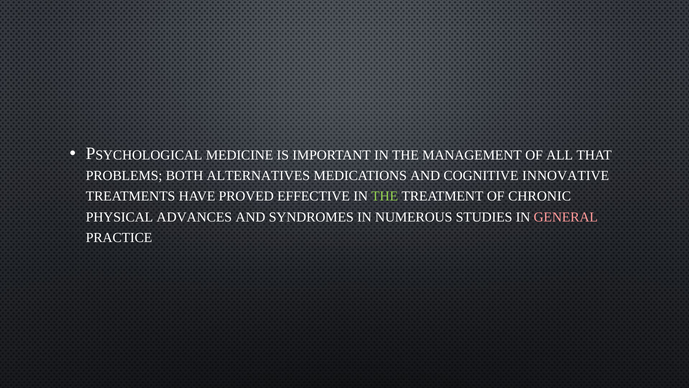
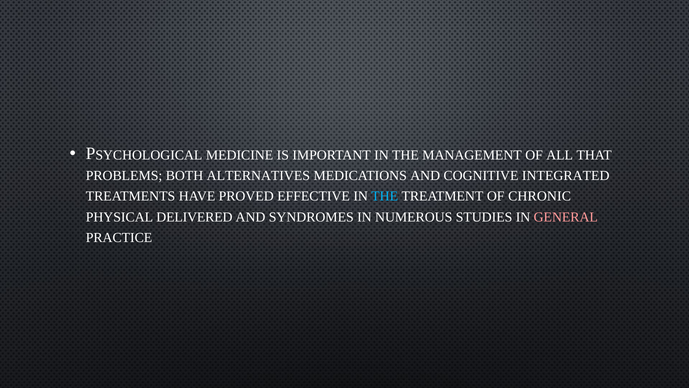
INNOVATIVE: INNOVATIVE -> INTEGRATED (566, 175)
THE colour: light green -> light blue (385, 196)
ADVANCES: ADVANCES -> DELIVERED (194, 217)
